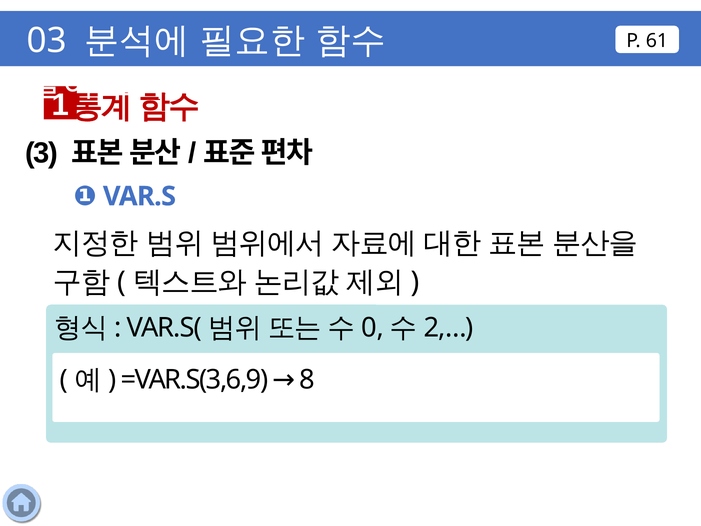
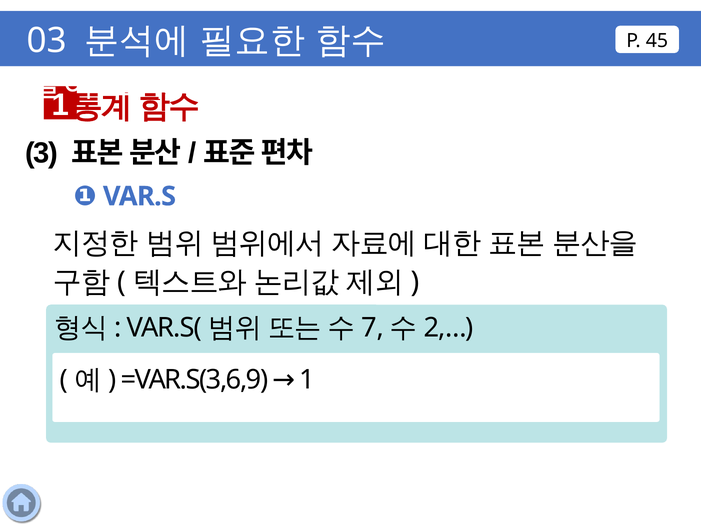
61: 61 -> 45 (657, 41)
0: 0 -> 7 (373, 328)
=VAR.S(3,6,9 8: 8 -> 1 (307, 380)
